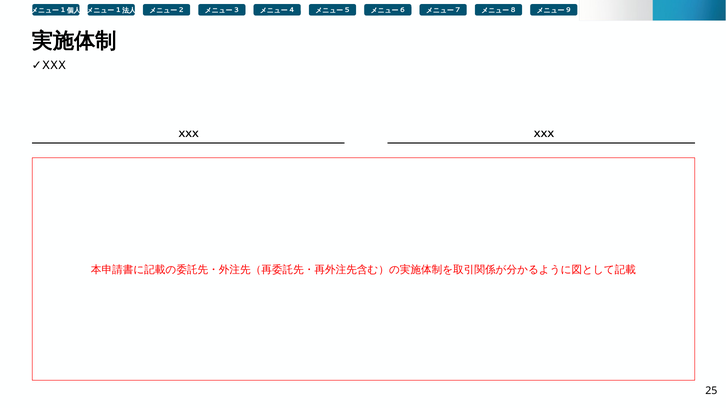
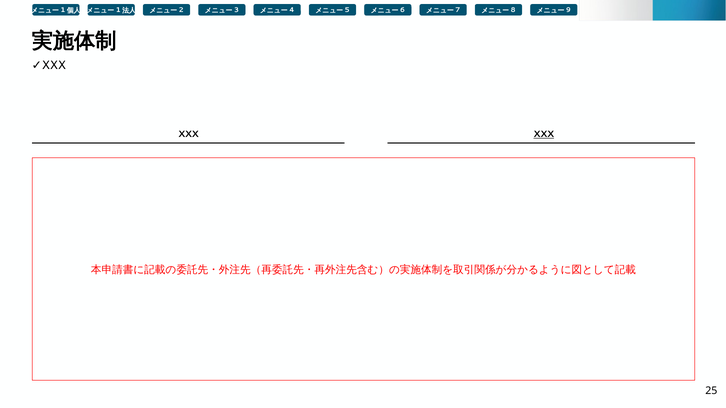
XXX underline: none -> present (544, 135)
